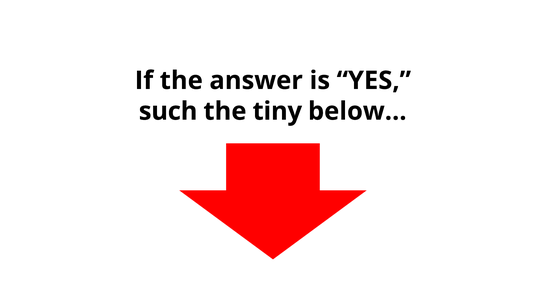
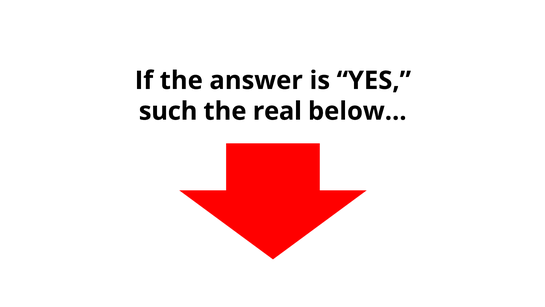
tiny: tiny -> real (277, 111)
